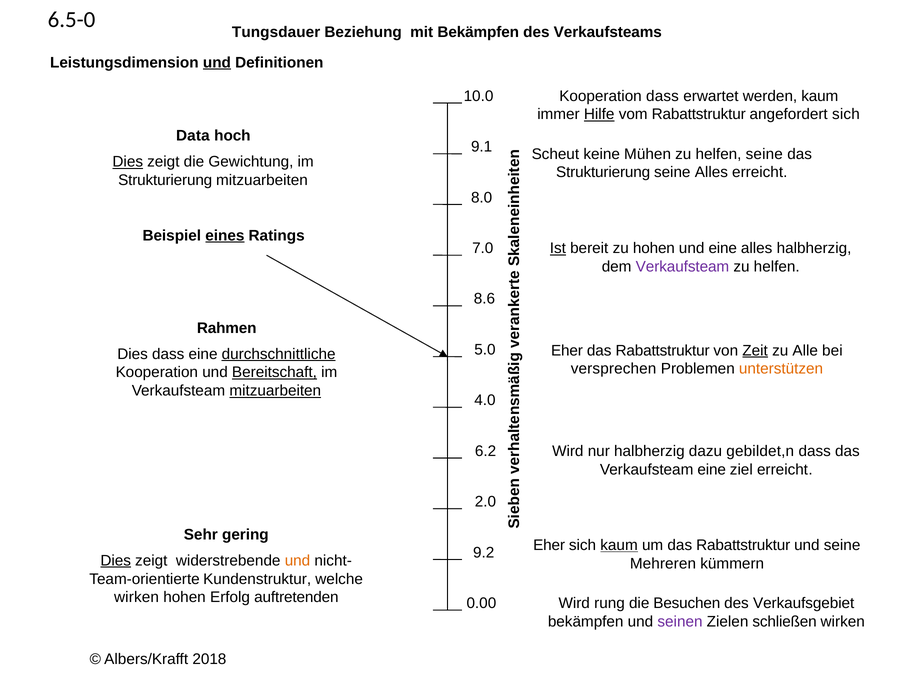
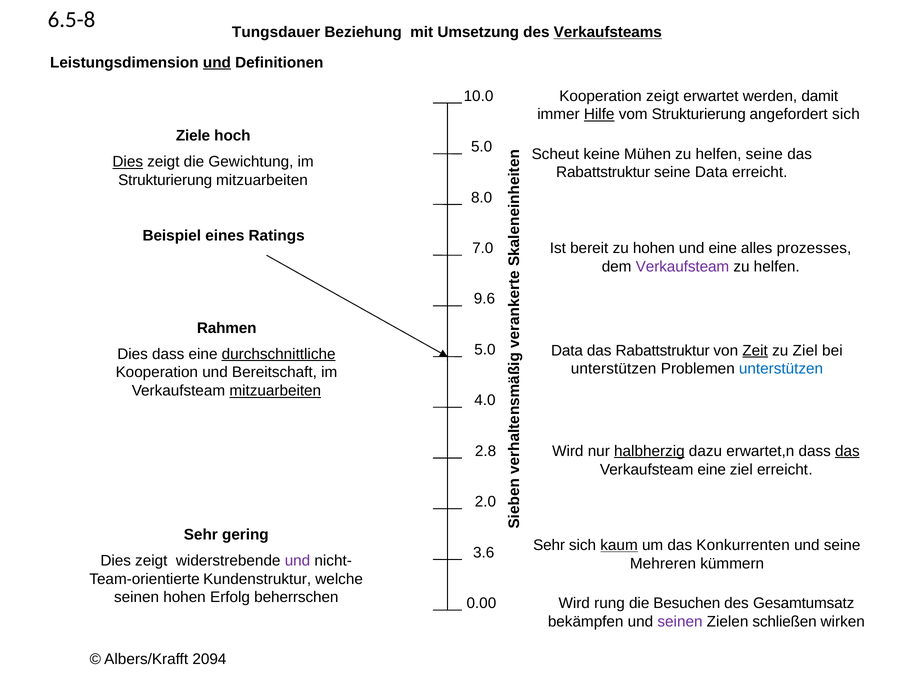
6.5-0: 6.5-0 -> 6.5-8 (72, 20)
mit Bekämpfen: Bekämpfen -> Umsetzung (478, 32)
Verkaufsteams underline: none -> present (608, 32)
Kooperation dass: dass -> zeigt (662, 96)
werden kaum: kaum -> damit (820, 96)
vom Rabattstruktur: Rabattstruktur -> Strukturierung (699, 114)
Data: Data -> Ziele (193, 136)
9.1: 9.1 -> 5.0 (482, 147)
Strukturierung: Strukturierung -> Rabattstruktur (603, 172)
seine Alles: Alles -> Data (711, 172)
eines underline: present -> none (225, 235)
Ist underline: present -> none (558, 248)
alles halbherzig: halbherzig -> prozesses (814, 248)
8.6: 8.6 -> 9.6 (484, 299)
Eher: Eher -> Data (567, 350)
zu Alle: Alle -> Ziel (805, 350)
versprechen: versprechen -> unterstützen (614, 368)
unterstützen colour: orange -> blue (781, 368)
Bereitschaft underline: present -> none (274, 372)
6.2: 6.2 -> 2.8 (486, 451)
halbherzig underline: none -> present (649, 451)
gebildet,n: gebildet,n -> erwartet,n (760, 451)
das underline: none -> present (847, 451)
Eher: Eher -> Sehr (549, 545)
um das Rabattstruktur: Rabattstruktur -> Konkurrenten (743, 545)
9.2: 9.2 -> 3.6 (484, 552)
Dies underline: present -> none (116, 560)
und colour: orange -> purple (298, 560)
wirken: wirken -> seinen (137, 597)
auftretenden: auftretenden -> beherrschen (296, 597)
Verkaufsgebiet: Verkaufsgebiet -> Gesamtumsatz (804, 603)
2018: 2018 -> 2094 (209, 658)
